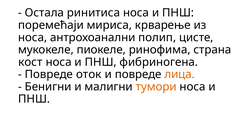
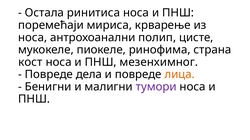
фибриногена: фибриногена -> мезенхимног (159, 62)
оток: оток -> дела (89, 75)
тумори colour: orange -> purple (156, 87)
